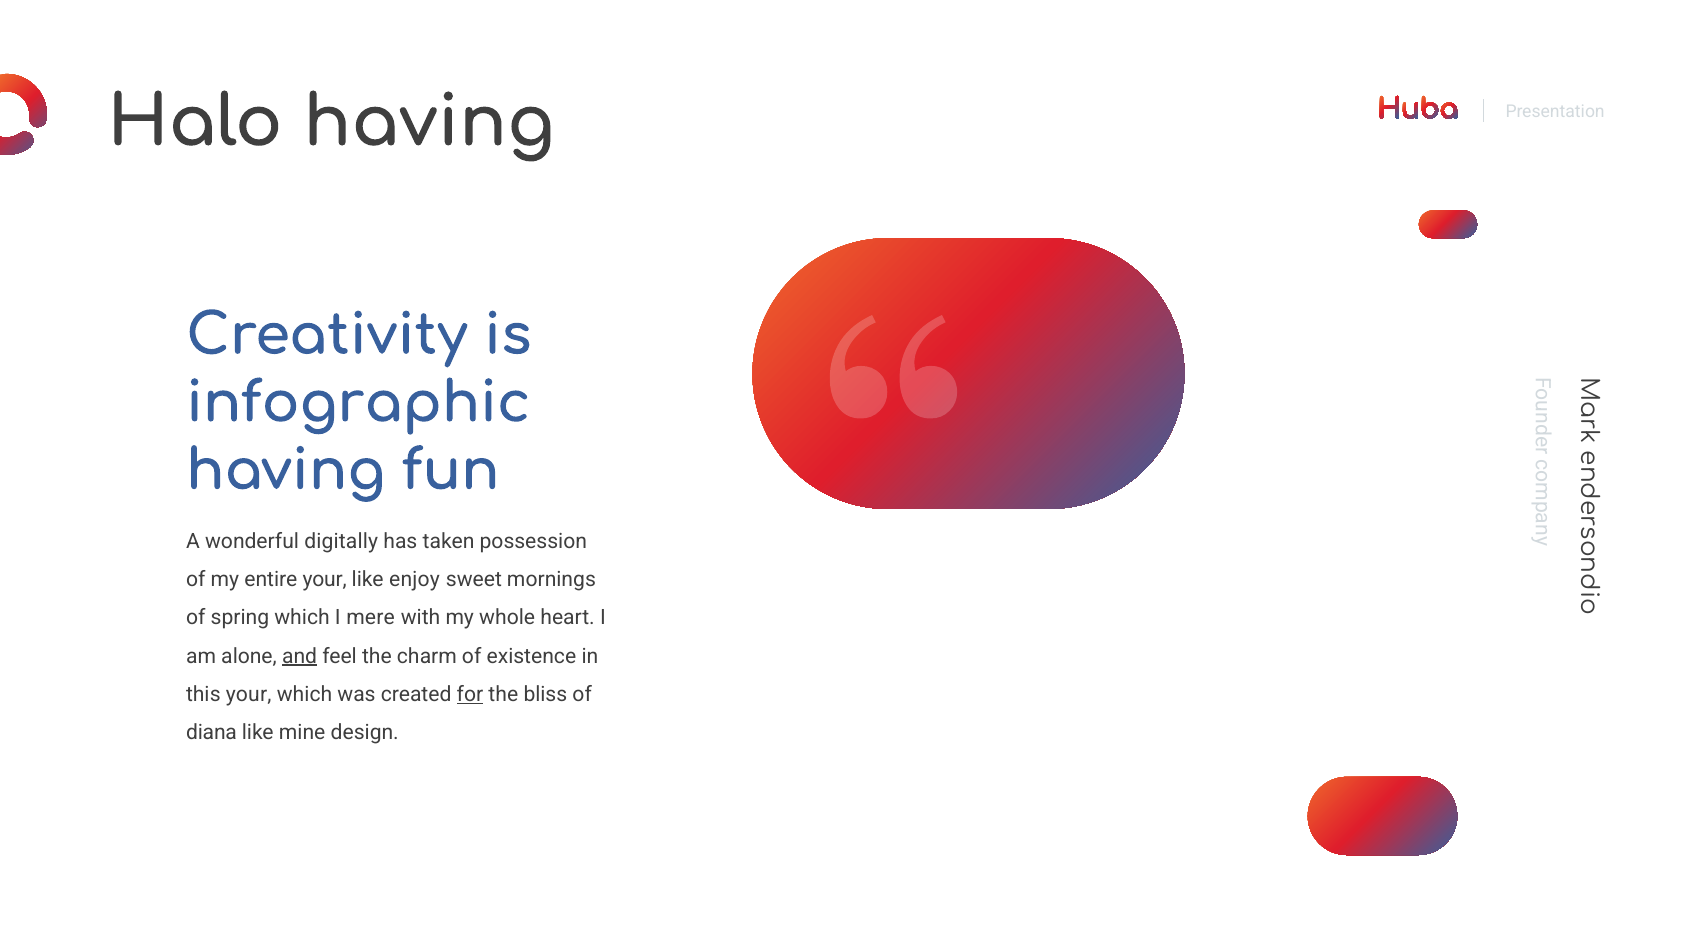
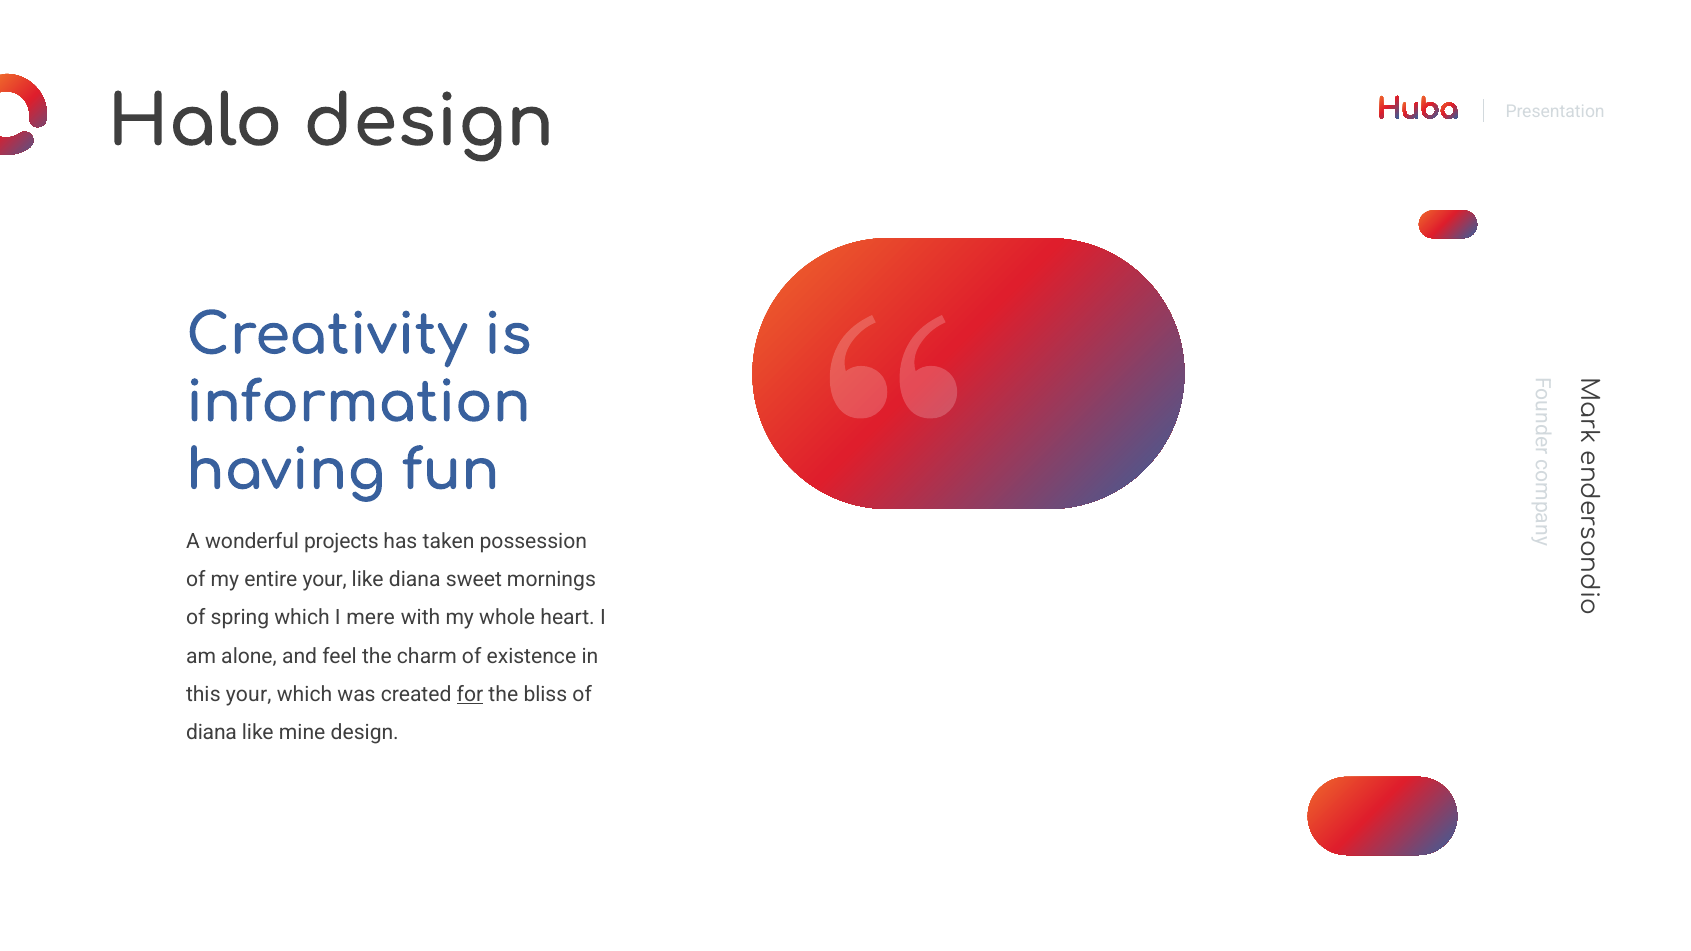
Halo having: having -> design (429, 122)
infographic: infographic -> information (358, 403)
digitally: digitally -> projects (341, 542)
like enjoy: enjoy -> diana (415, 580)
and underline: present -> none (300, 656)
